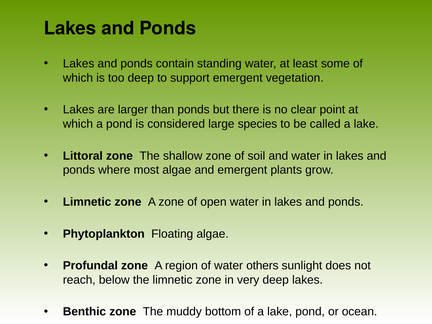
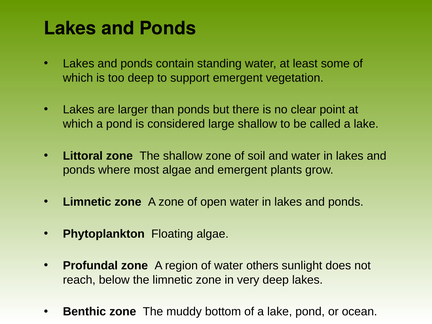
large species: species -> shallow (257, 124)
